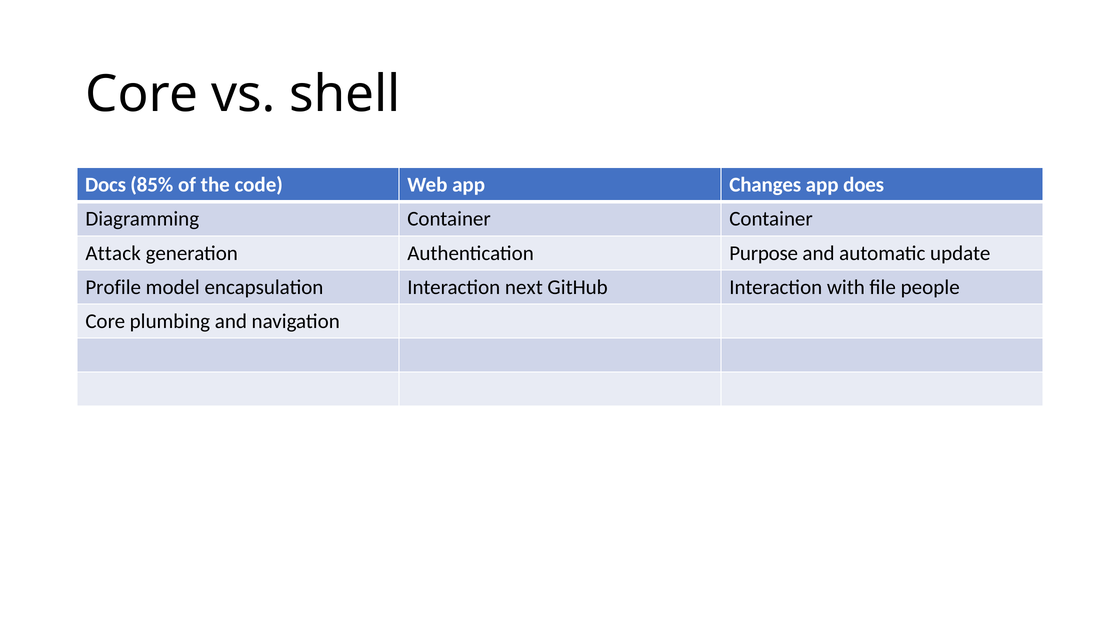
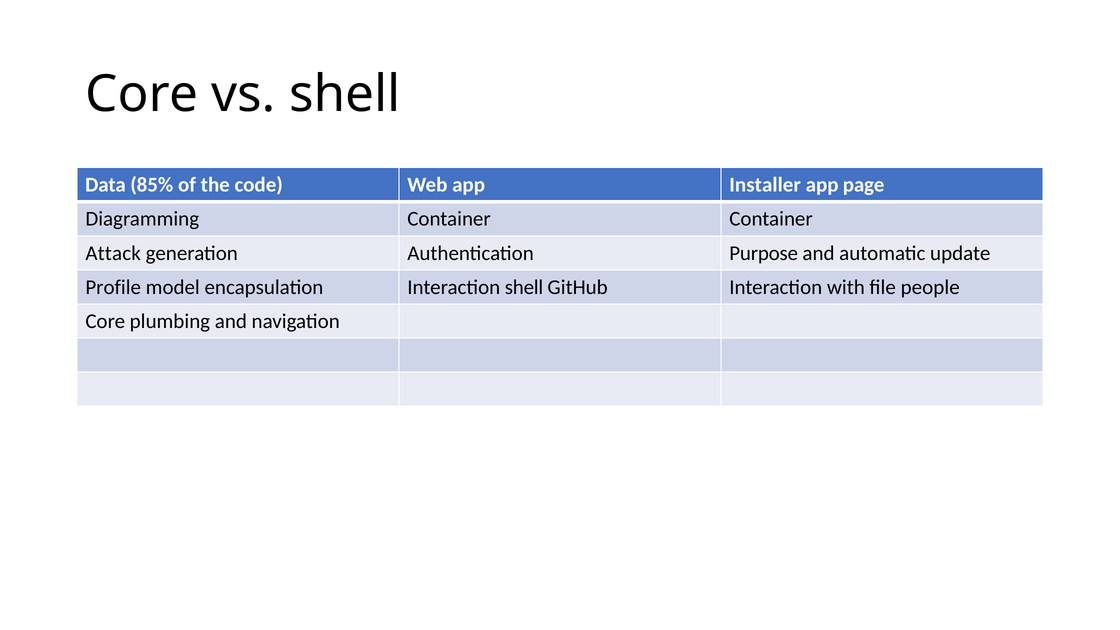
Docs: Docs -> Data (106, 185)
Changes: Changes -> Installer (765, 185)
does: does -> page (864, 185)
Interaction next: next -> shell (524, 287)
